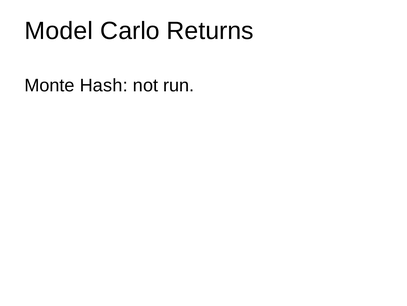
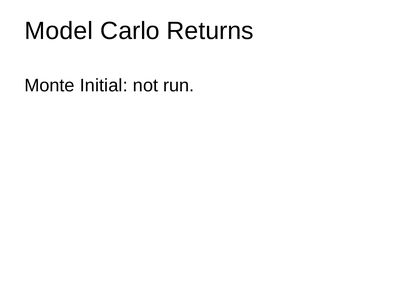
Hash: Hash -> Initial (104, 85)
